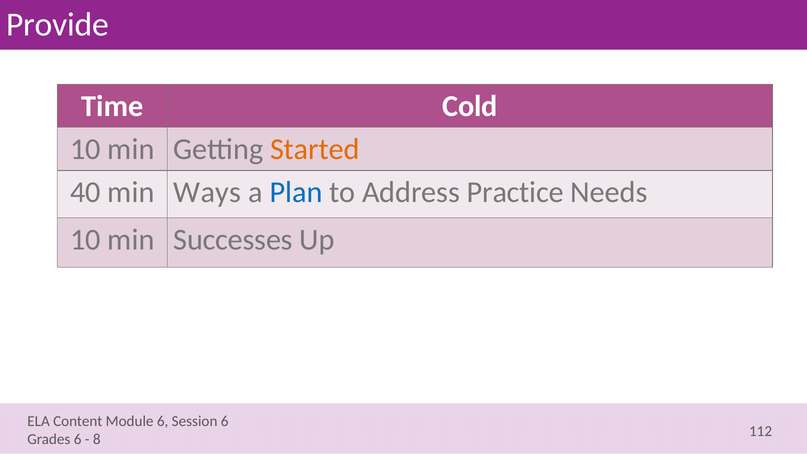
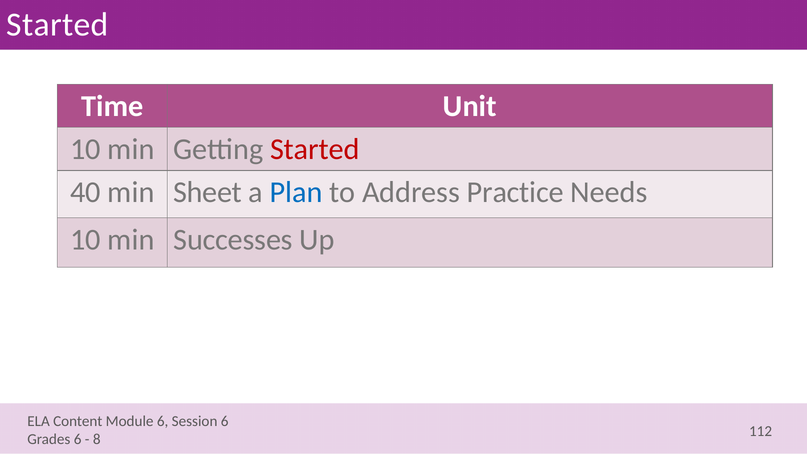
Provide: Provide -> Started (57, 25)
Cold: Cold -> Unit (470, 106)
Started colour: orange -> red (315, 149)
Ways: Ways -> Sheet (208, 192)
